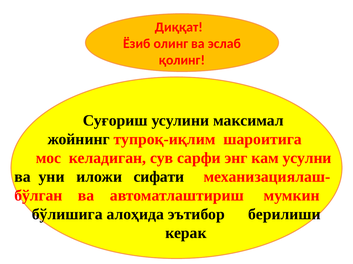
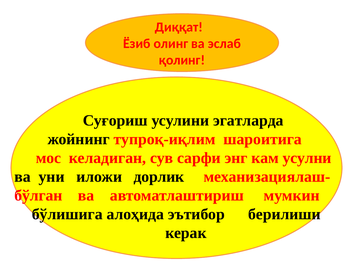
максимал: максимал -> эгатларда (248, 121)
сифати: сифати -> дорлик (159, 177)
